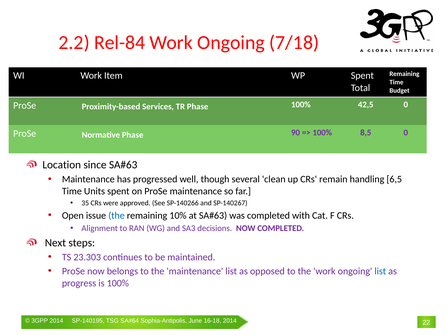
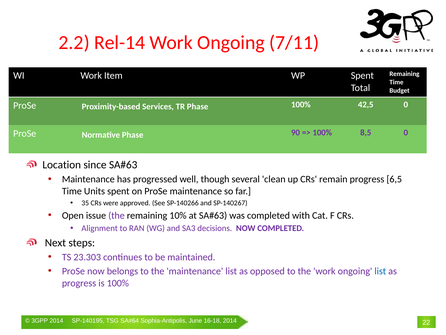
Rel-84: Rel-84 -> Rel-14 (120, 43)
7/18: 7/18 -> 7/11 (294, 43)
remain handling: handling -> progress (367, 179)
the colour: blue -> purple (116, 215)
